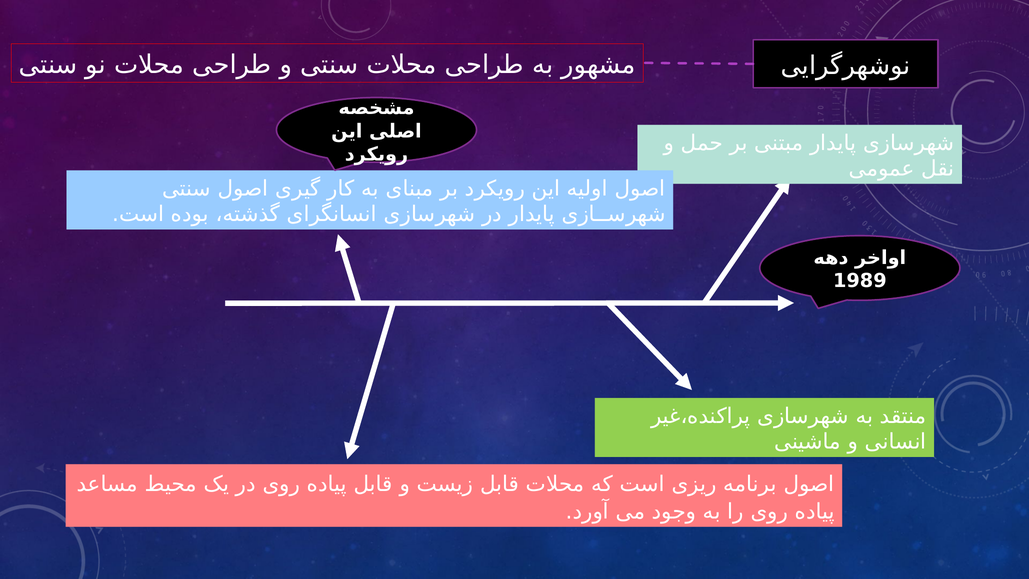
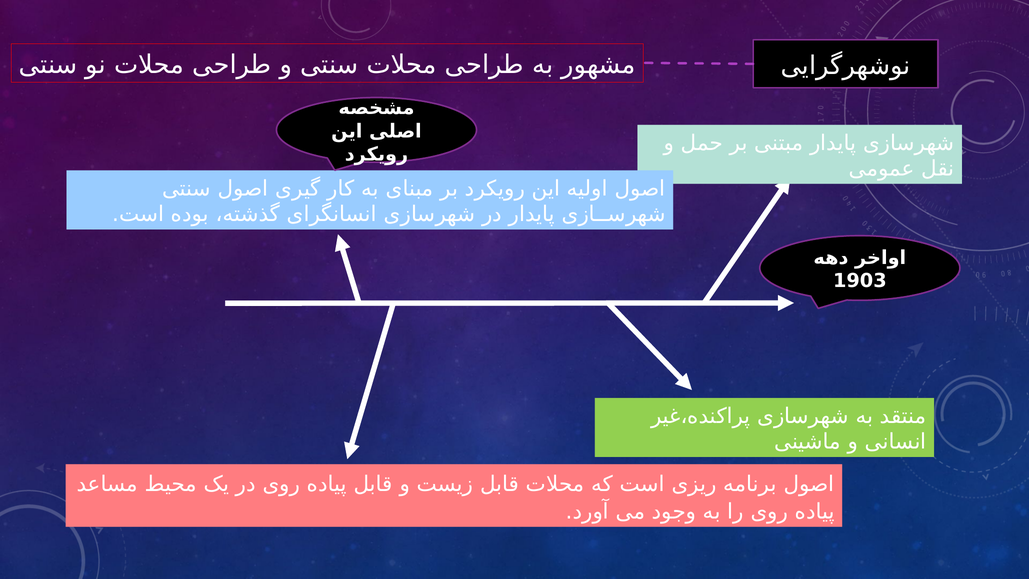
1989: 1989 -> 1903 (860, 281)
